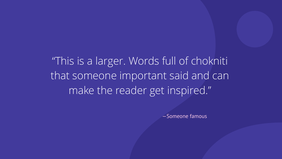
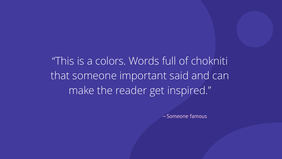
larger: larger -> colors (111, 61)
